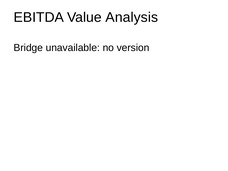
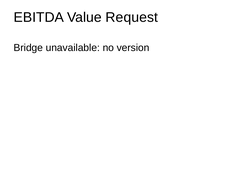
Analysis: Analysis -> Request (132, 17)
